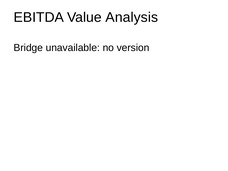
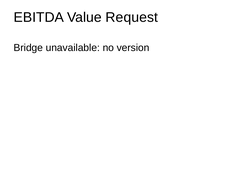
Analysis: Analysis -> Request (132, 17)
